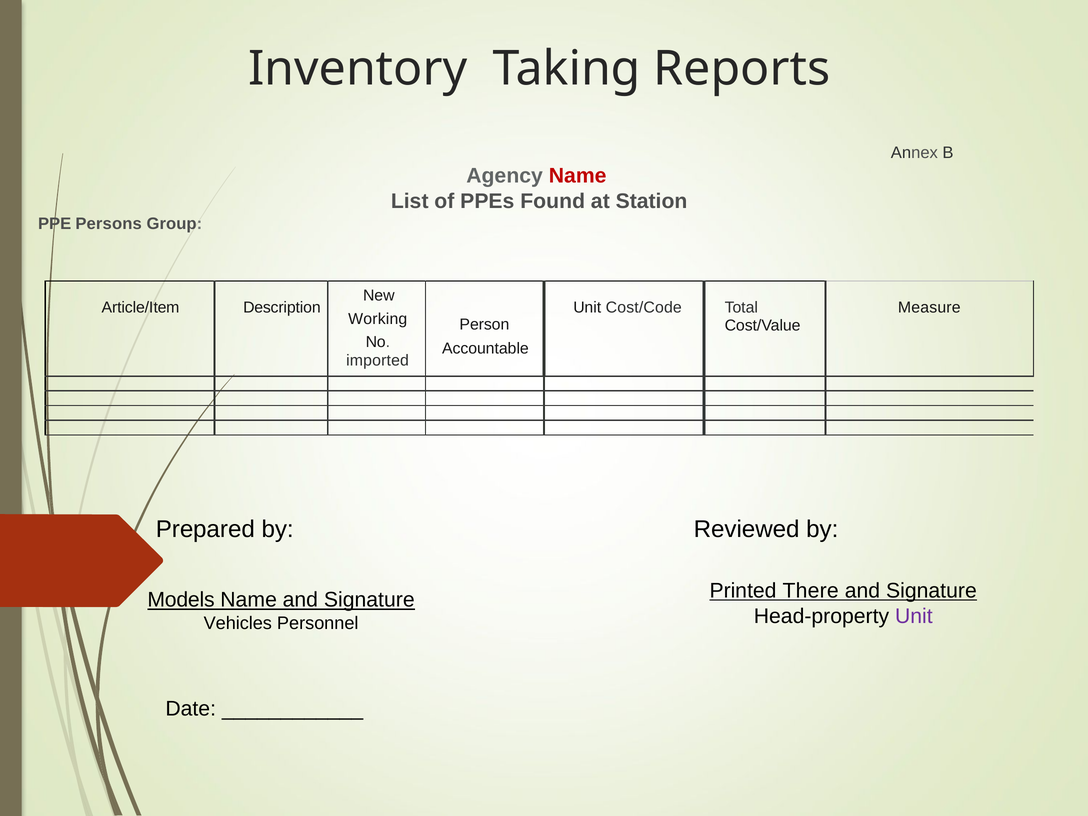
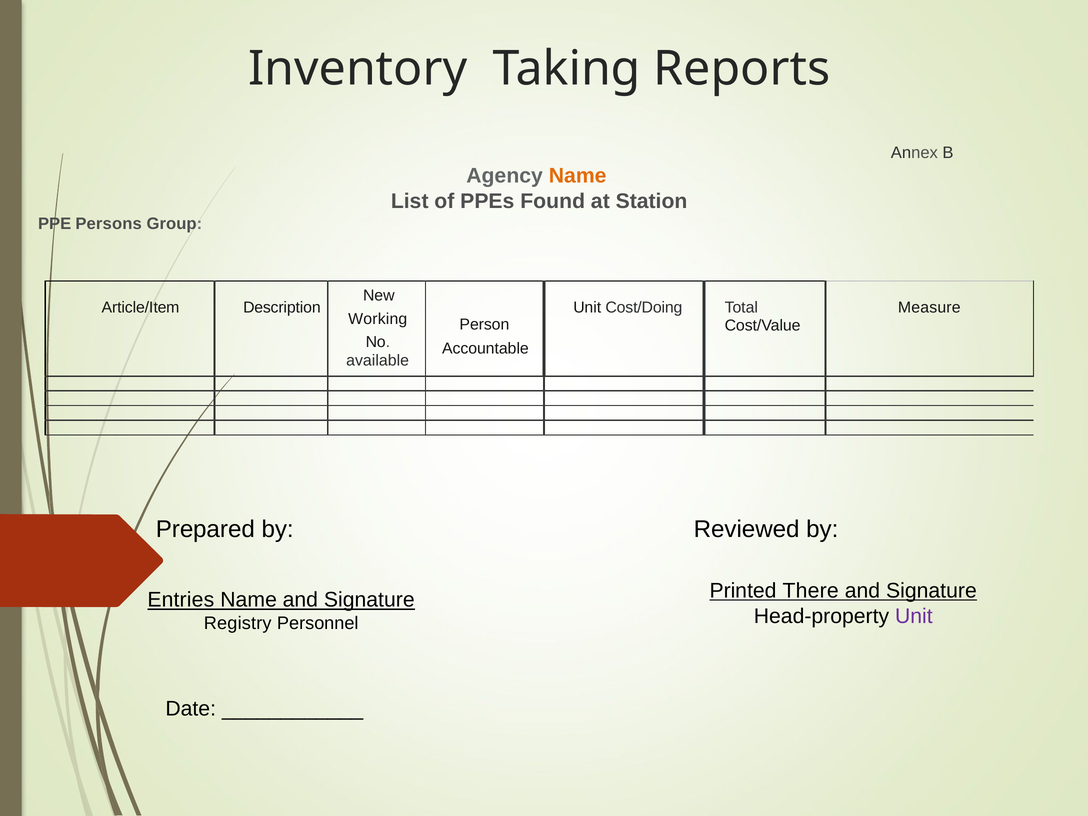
Name colour: red -> orange (578, 176)
Cost/Code: Cost/Code -> Cost/Doing (644, 308)
imported: imported -> available (378, 360)
Models: Models -> Entries (181, 600)
Vehicles: Vehicles -> Registry (238, 623)
